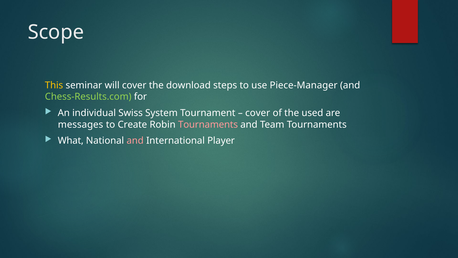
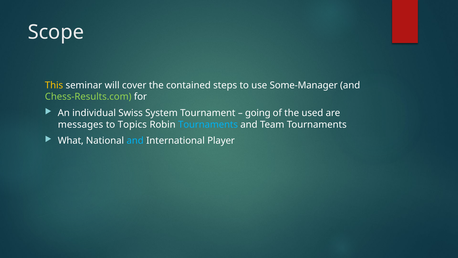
download: download -> contained (188, 85)
Piece-Manager: Piece-Manager -> Some-Manager (304, 85)
cover: cover -> going (258, 113)
Create: Create -> Topics (132, 124)
Tournaments colour: pink -> light blue (208, 124)
and colour: pink -> light blue (135, 141)
